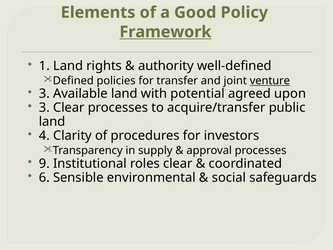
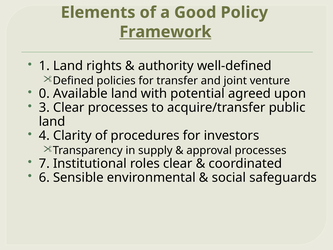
venture underline: present -> none (270, 81)
3: 3 -> 0 (44, 94)
9: 9 -> 7 (44, 163)
